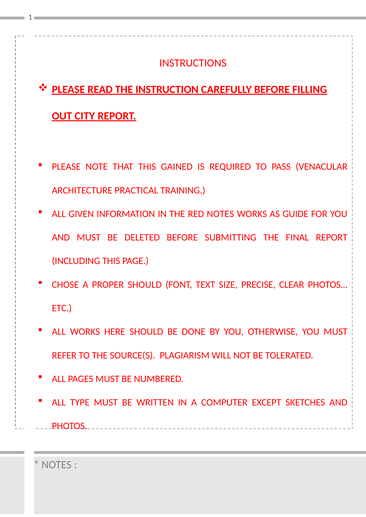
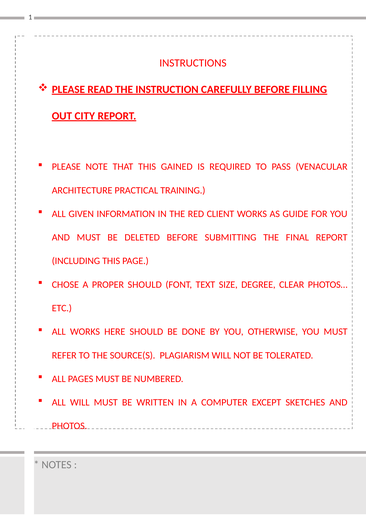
RED NOTES: NOTES -> CLIENT (220, 214)
PRECISE: PRECISE -> DEGREE (258, 285)
ALL TYPE: TYPE -> WILL (80, 403)
